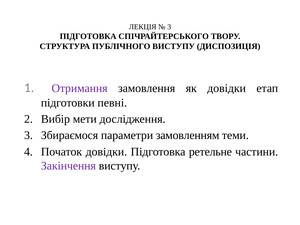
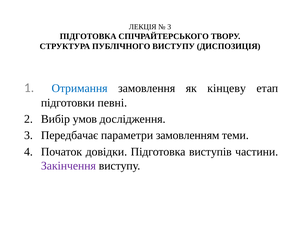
Отримання colour: purple -> blue (80, 88)
як довідки: довідки -> кінцеву (227, 88)
мети: мети -> умов (85, 119)
Збираємося: Збираємося -> Передбачає (70, 135)
ретельне: ретельне -> виступів (210, 152)
